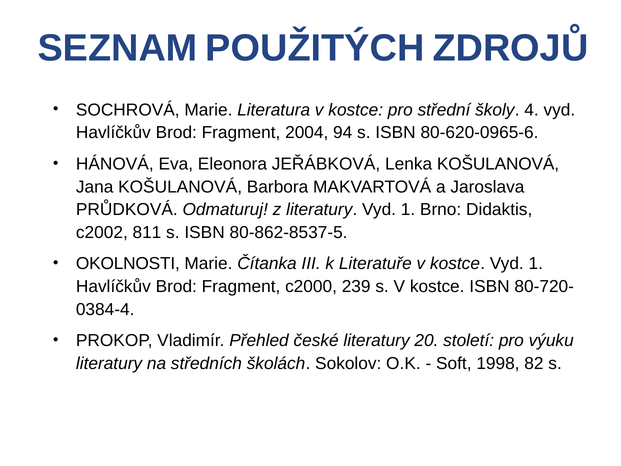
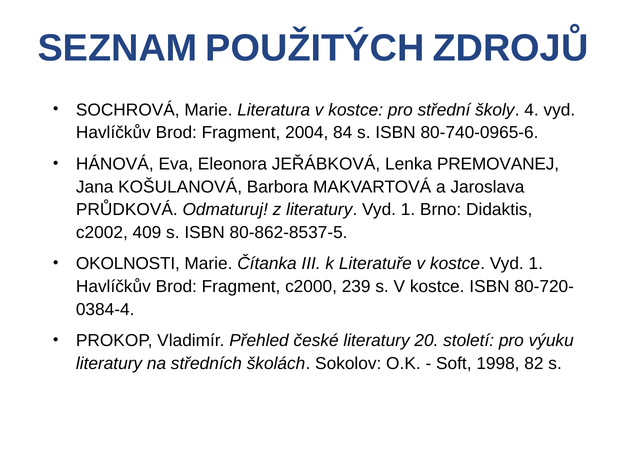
94: 94 -> 84 (343, 133)
80-620-0965-6: 80-620-0965-6 -> 80-740-0965-6 (479, 133)
Lenka KOŠULANOVÁ: KOŠULANOVÁ -> PREMOVANEJ (498, 164)
811: 811 -> 409 (147, 232)
